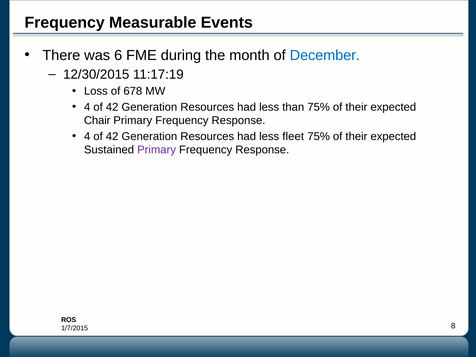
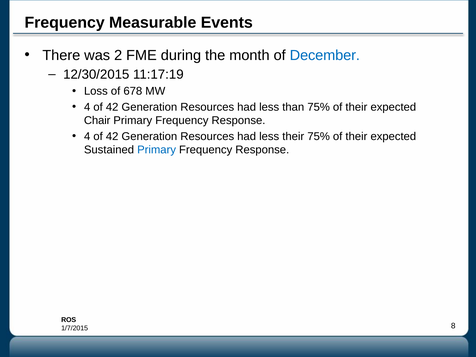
6: 6 -> 2 (118, 55)
less fleet: fleet -> their (293, 136)
Primary colour: purple -> blue (157, 150)
